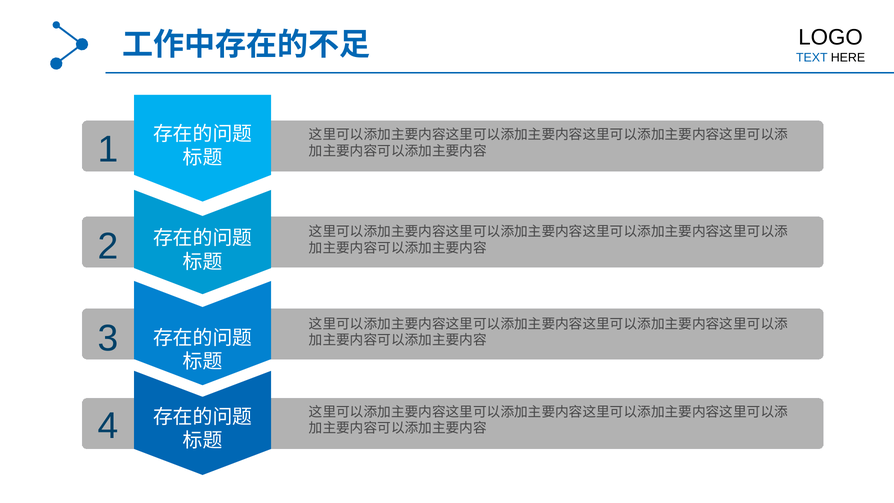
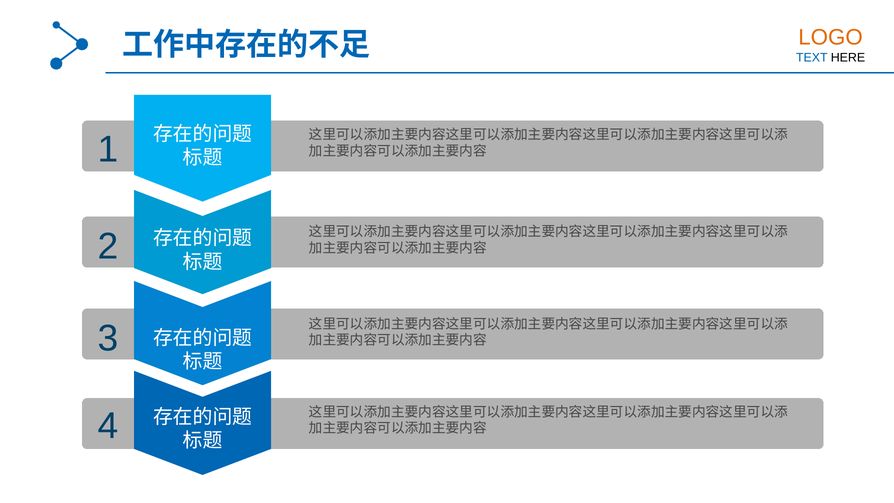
LOGO colour: black -> orange (831, 37)
